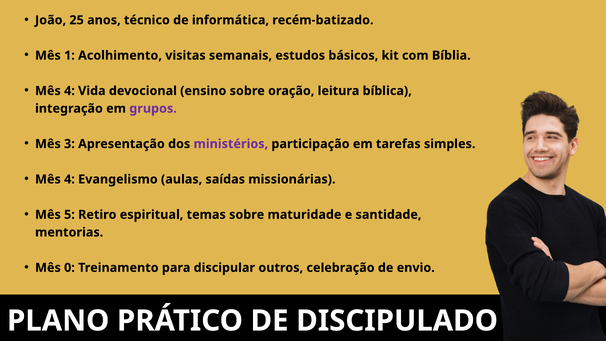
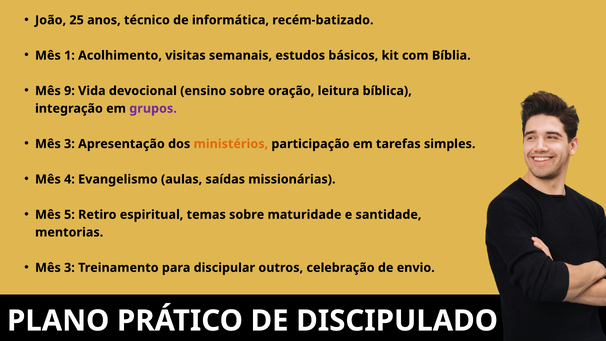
4: 4 -> 9 (69, 91)
ministérios colour: purple -> orange (231, 144)
0: 0 -> 3 (69, 268)
